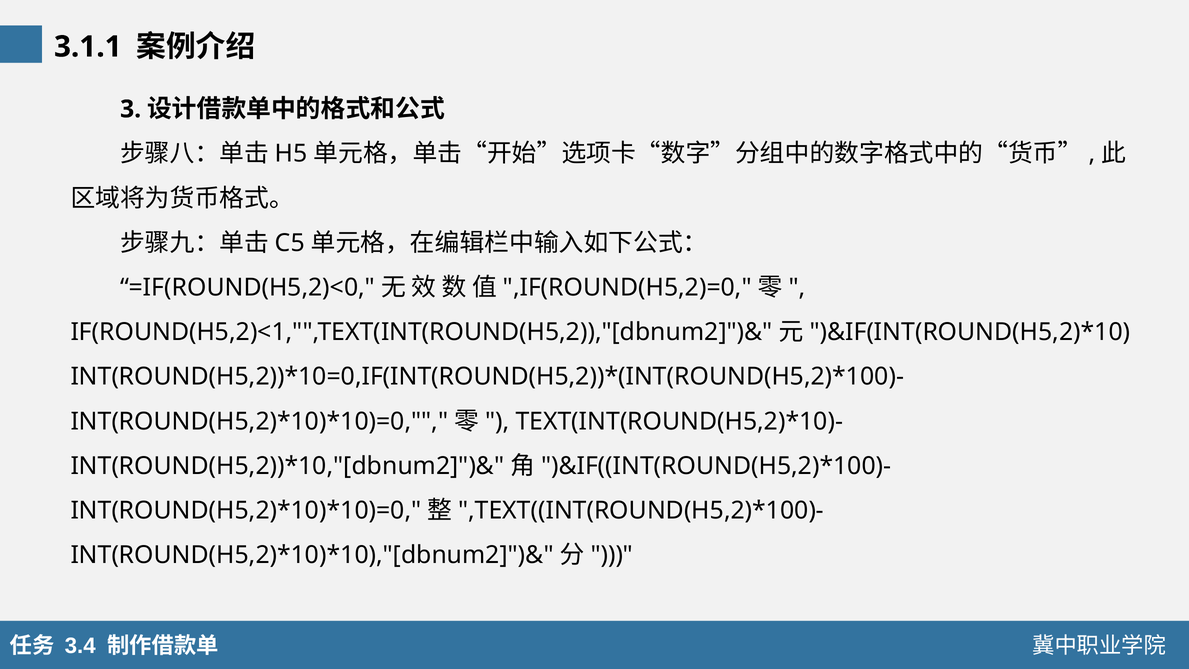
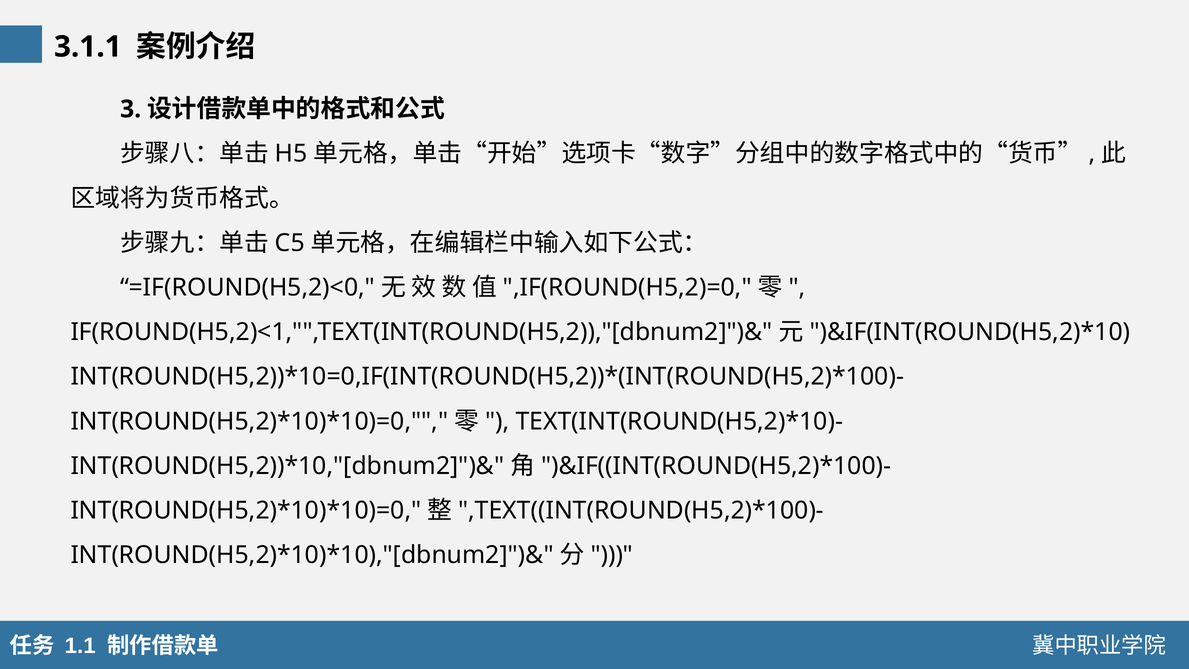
3.4: 3.4 -> 1.1 (80, 646)
